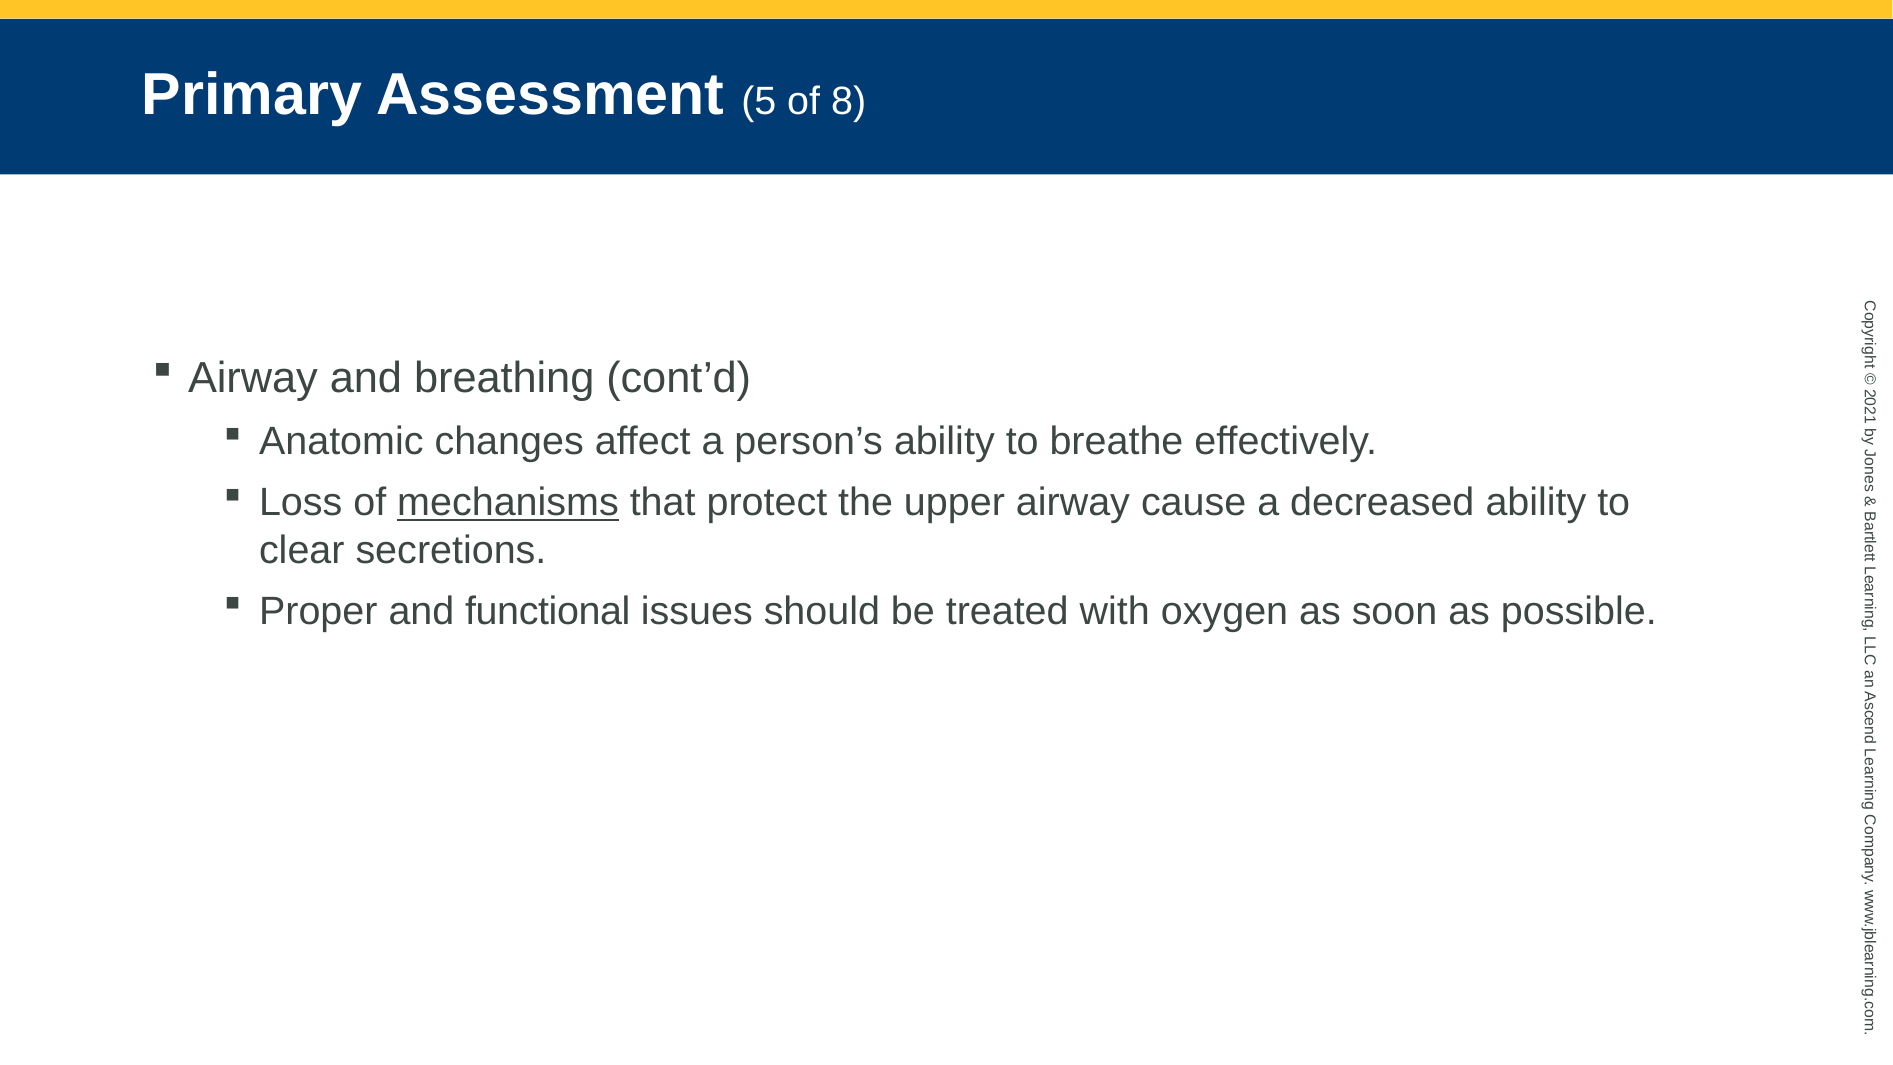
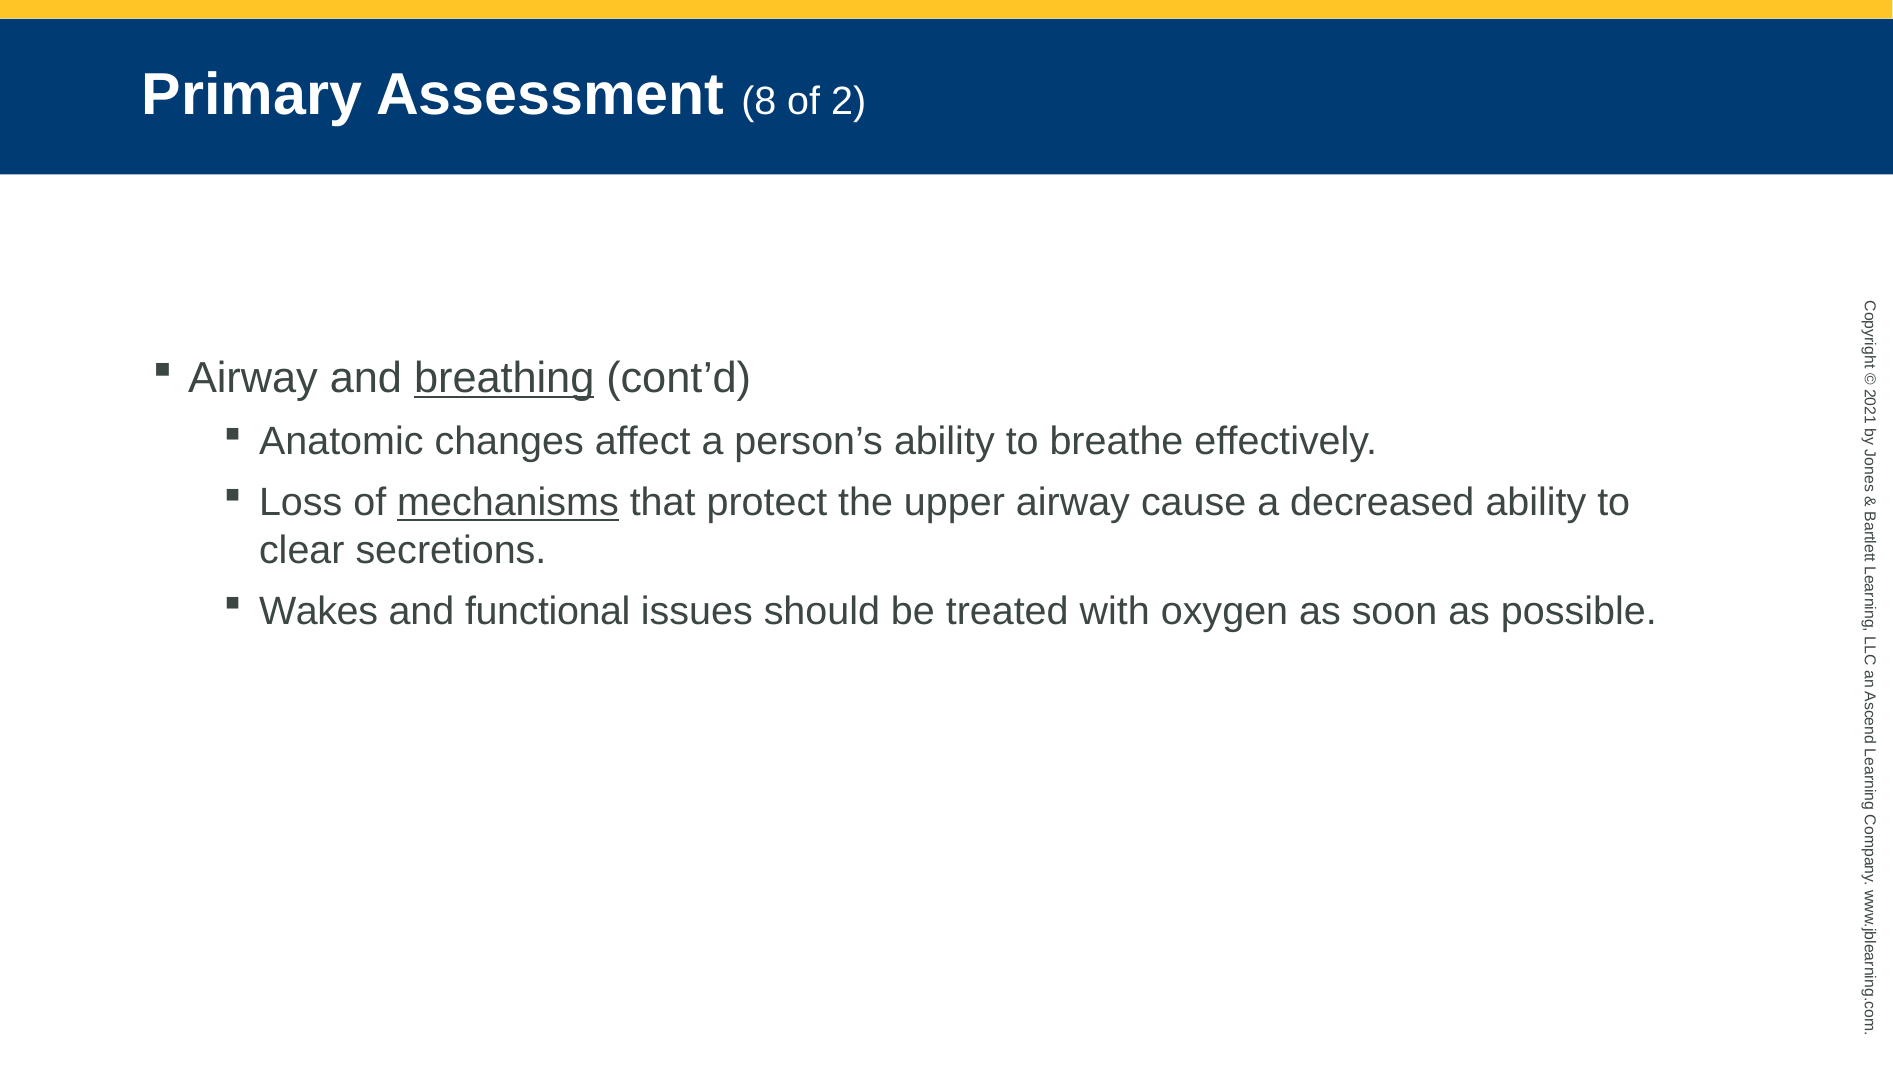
5: 5 -> 8 (759, 102)
of 8: 8 -> 2 (849, 102)
breathing underline: none -> present (504, 378)
Proper: Proper -> Wakes (319, 611)
